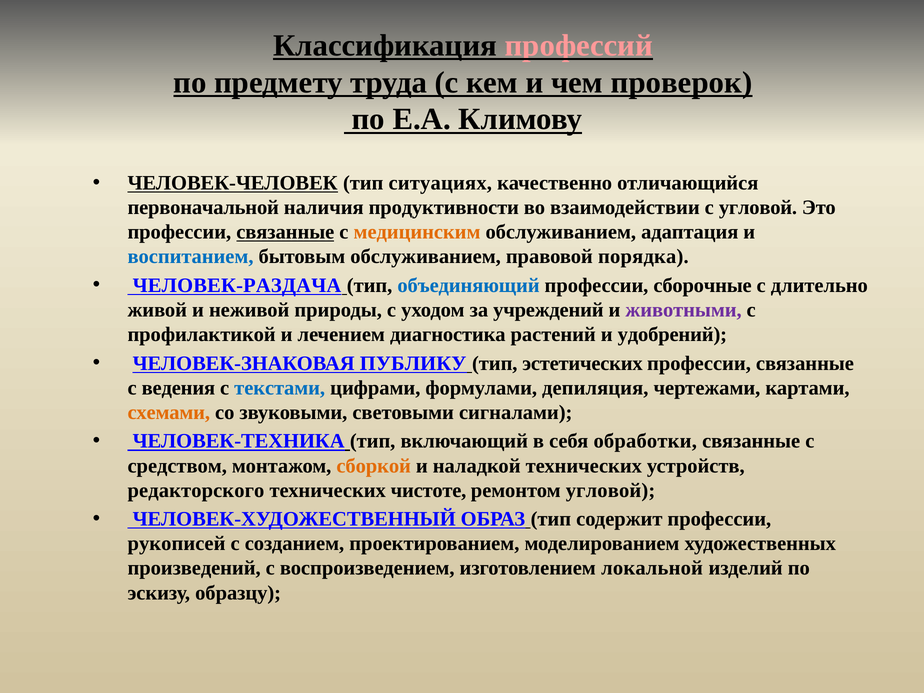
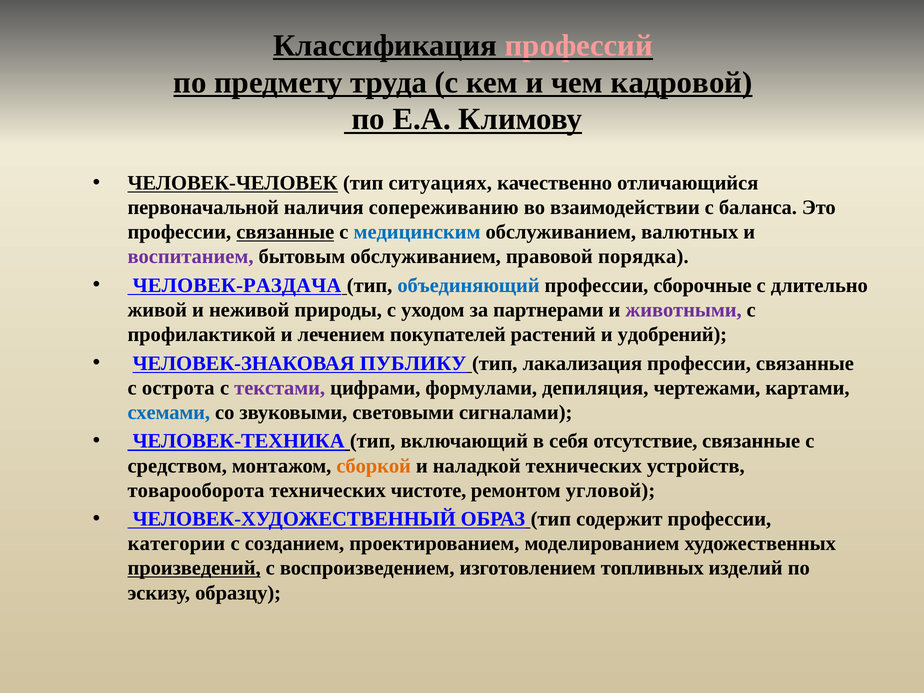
проверок: проверок -> кадровой (682, 82)
продуктивности: продуктивности -> сопереживанию (444, 207)
с угловой: угловой -> баланса (758, 207)
медицинским colour: orange -> blue (417, 232)
адаптация: адаптация -> валютных (690, 232)
воспитанием colour: blue -> purple (191, 257)
учреждений: учреждений -> партнерами (548, 310)
диагностика: диагностика -> покупателей (448, 335)
эстетических: эстетических -> лакализация (582, 363)
ведения: ведения -> острота (178, 388)
текстами colour: blue -> purple (280, 388)
схемами colour: orange -> blue (169, 412)
обработки: обработки -> отсутствие (645, 441)
редакторского: редакторского -> товарооборота (196, 490)
рукописей: рукописей -> категории (176, 544)
произведений underline: none -> present (194, 568)
локальной: локальной -> топливных (652, 568)
